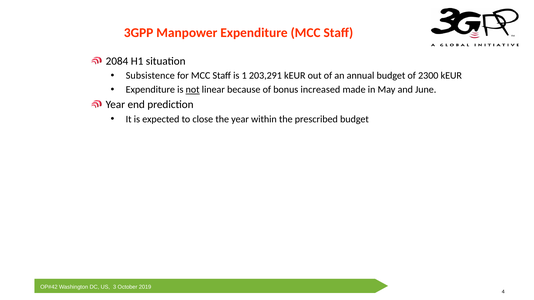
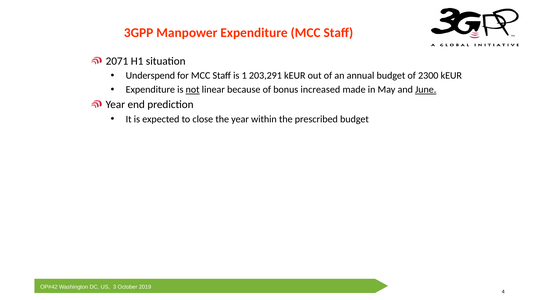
2084: 2084 -> 2071 (117, 61)
Subsistence: Subsistence -> Underspend (150, 76)
June underline: none -> present (426, 90)
